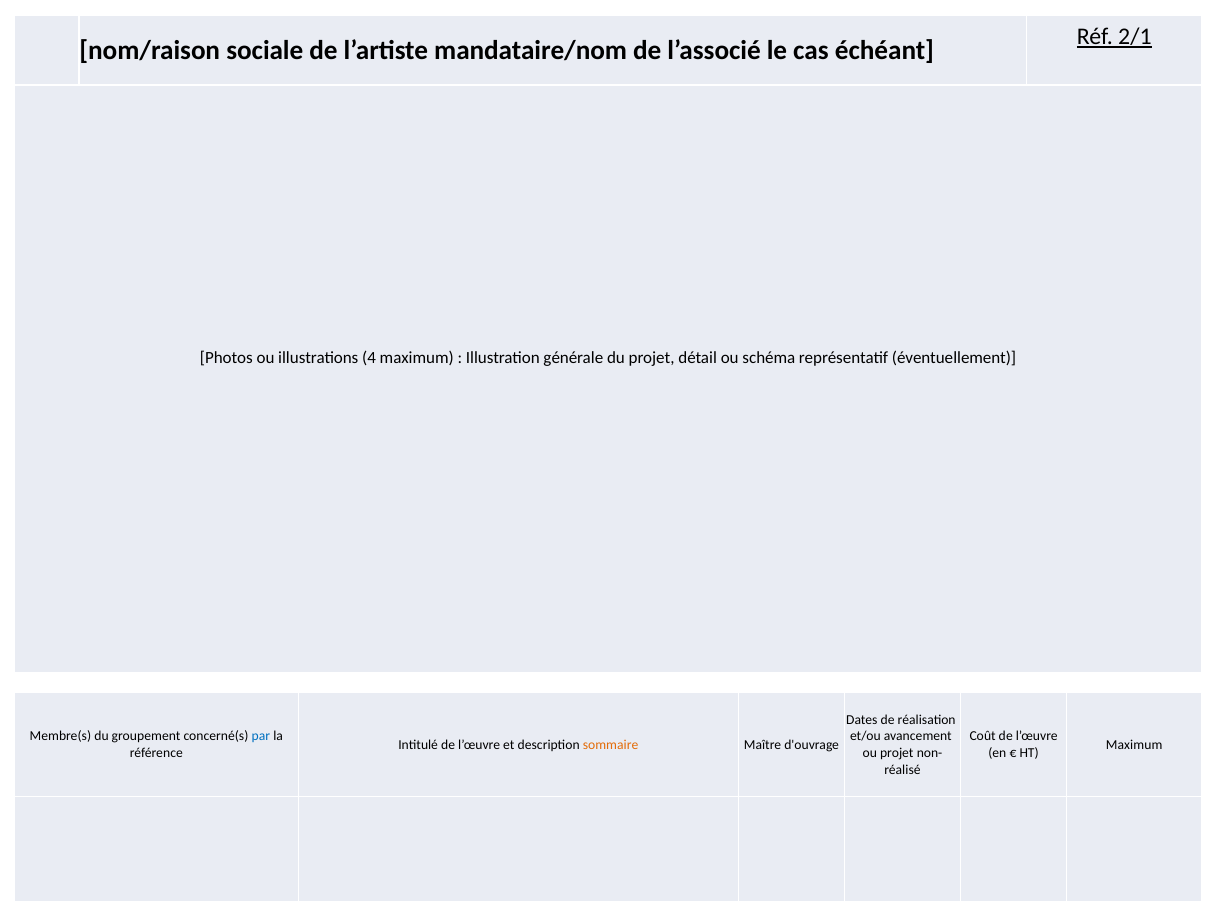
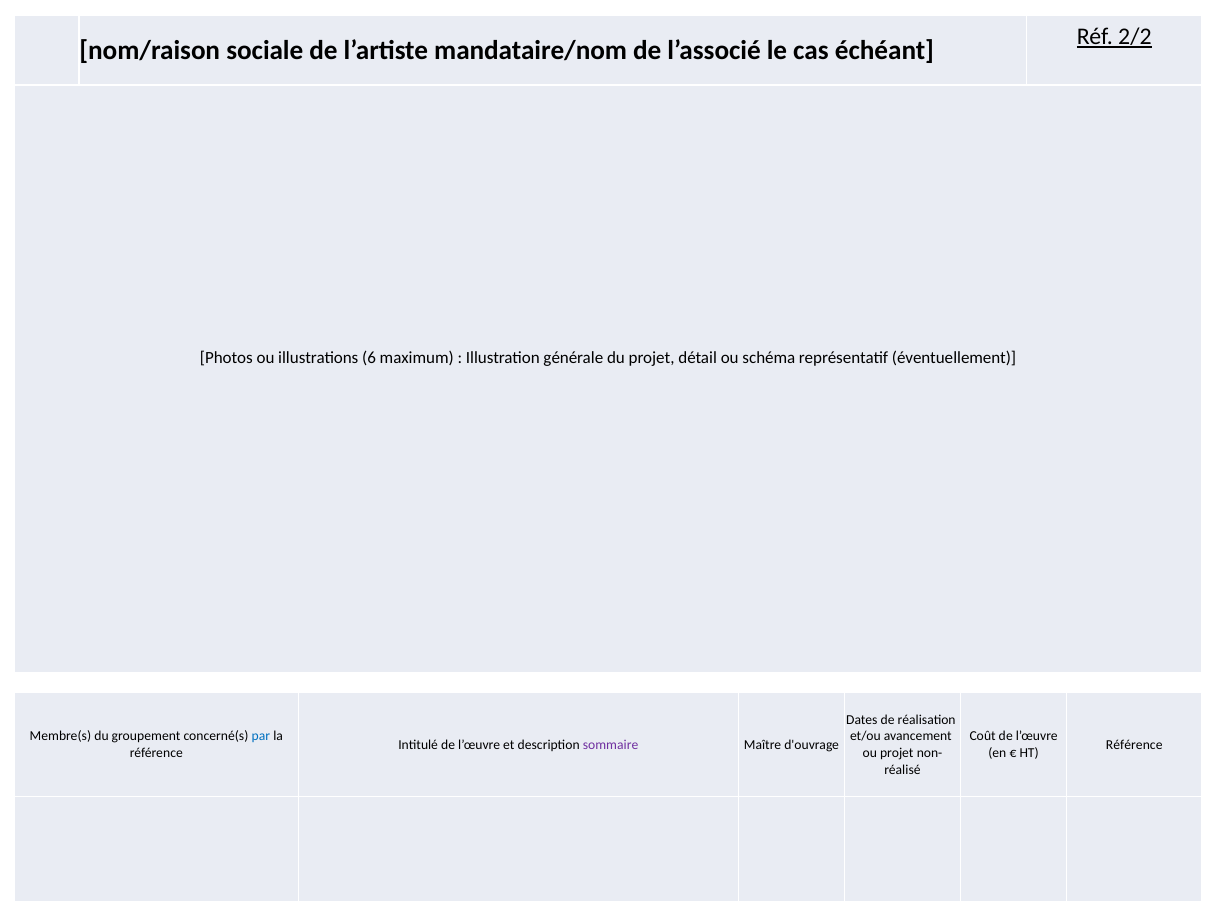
2/1: 2/1 -> 2/2 (1135, 36)
4: 4 -> 6 (369, 358)
sommaire colour: orange -> purple (611, 744)
Maximum: Maximum -> Référence (1134, 744)
